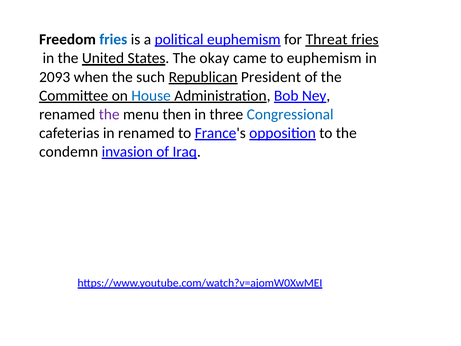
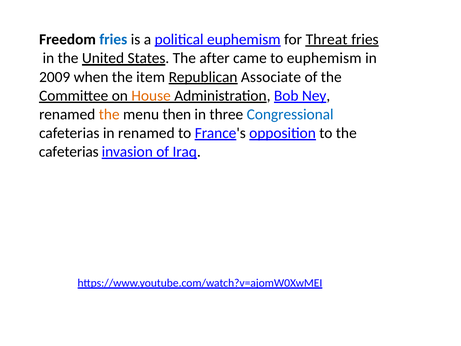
okay: okay -> after (214, 58)
2093: 2093 -> 2009 (55, 77)
such: such -> item (151, 77)
President: President -> Associate (271, 77)
House colour: blue -> orange (151, 96)
the colour: purple -> orange (109, 114)
condemn: condemn -> cafeterias (69, 152)
